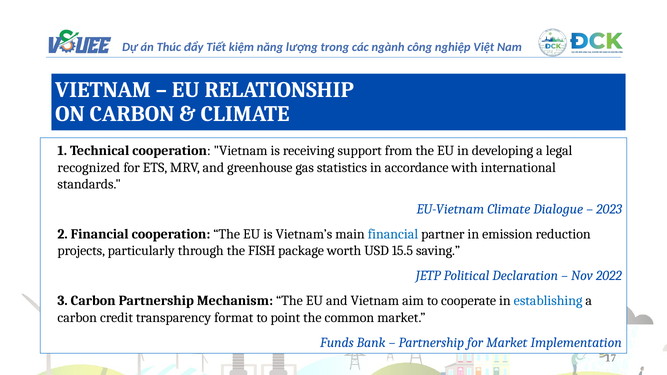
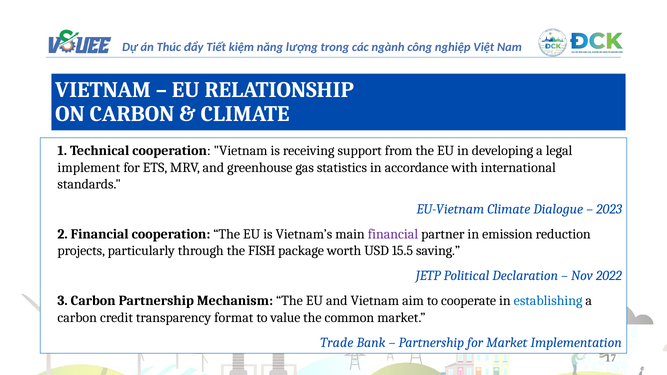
recognized: recognized -> implement (89, 168)
financial colour: blue -> purple (393, 234)
point: point -> value (285, 318)
Funds: Funds -> Trade (337, 343)
